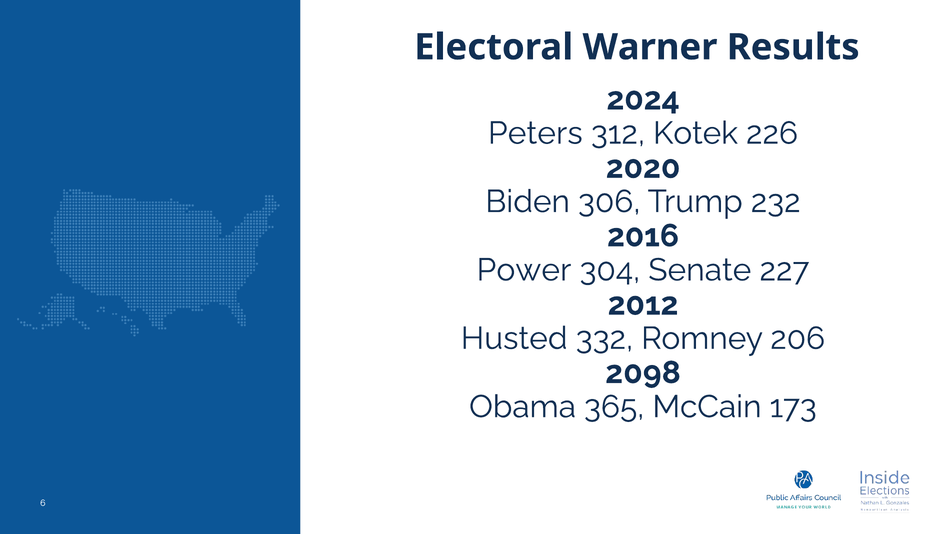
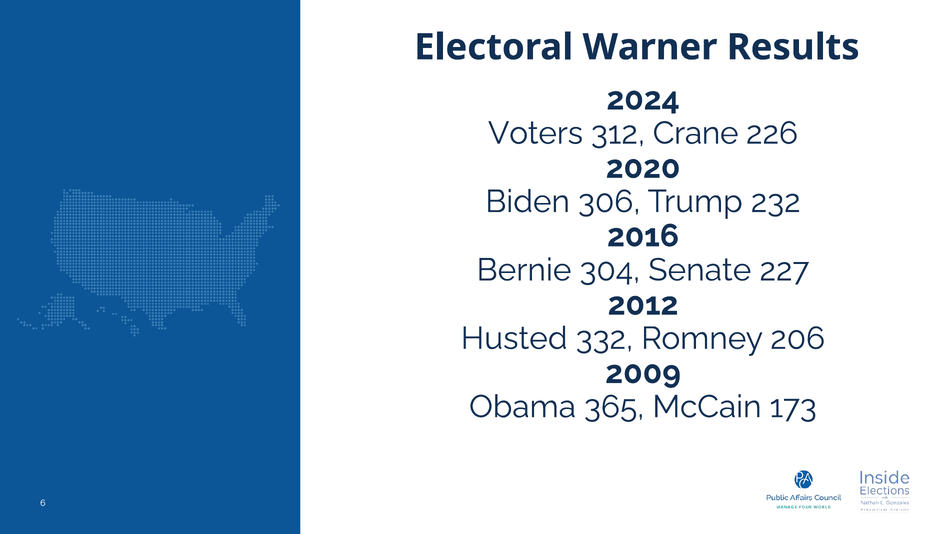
Peters: Peters -> Voters (535, 133)
Kotek: Kotek -> Crane (696, 133)
Power: Power -> Bernie (524, 270)
2098: 2098 -> 2009 (643, 372)
